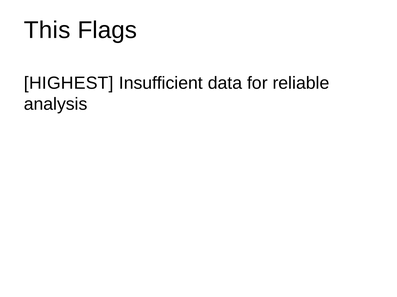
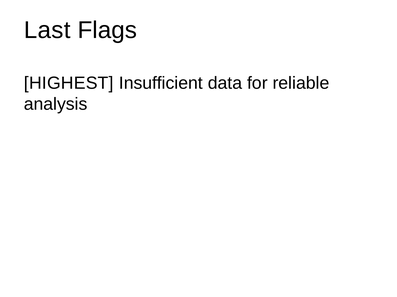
This: This -> Last (47, 30)
